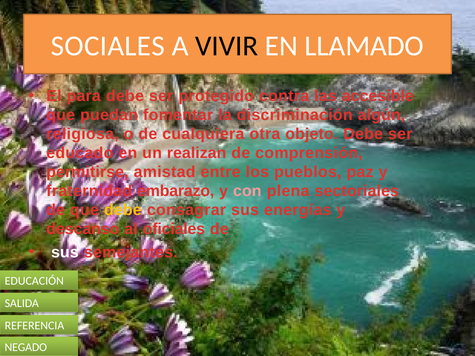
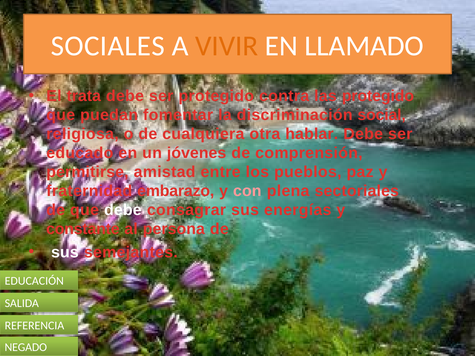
VIVIR colour: black -> orange (227, 46)
para: para -> trata (84, 96)
las accesible: accesible -> protegido (378, 96)
algún: algún -> social (382, 115)
objeto: objeto -> hablar (312, 134)
realizan: realizan -> jóvenes (197, 153)
debe colour: yellow -> white (123, 210)
descanso: descanso -> constante (83, 229)
oficiales: oficiales -> persona (174, 229)
